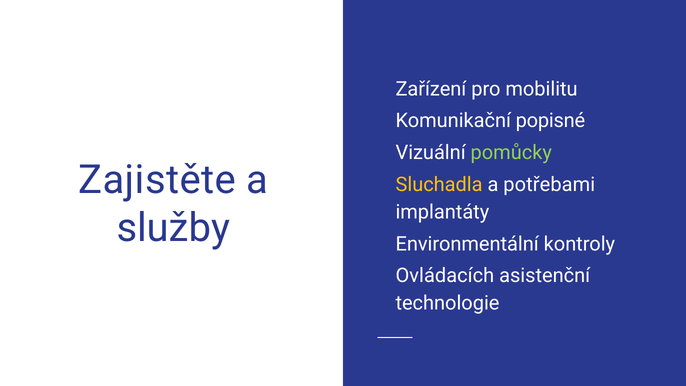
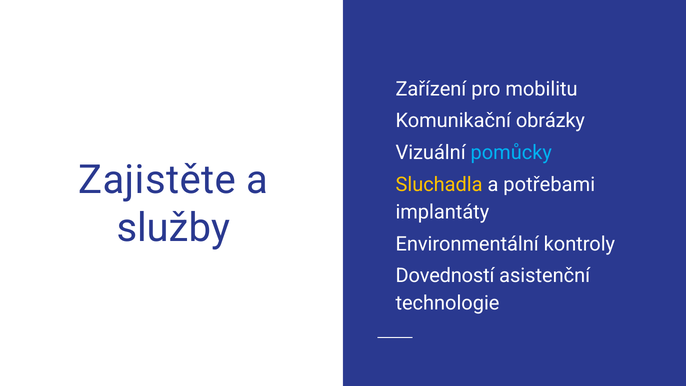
popisné: popisné -> obrázky (550, 121)
pomůcky colour: light green -> light blue (511, 153)
Ovládacích: Ovládacích -> Dovedností (445, 276)
